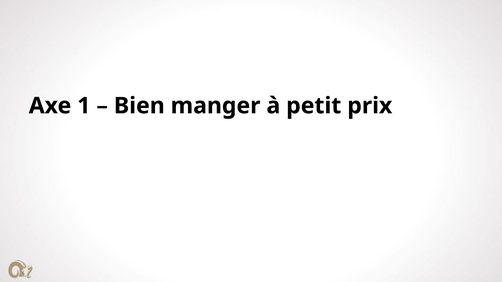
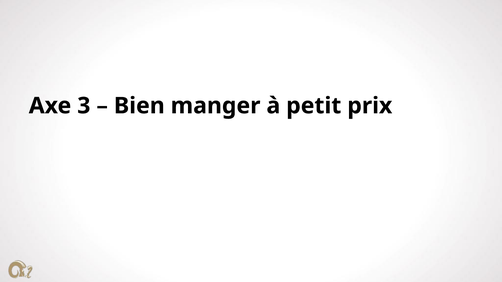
1: 1 -> 3 (84, 106)
